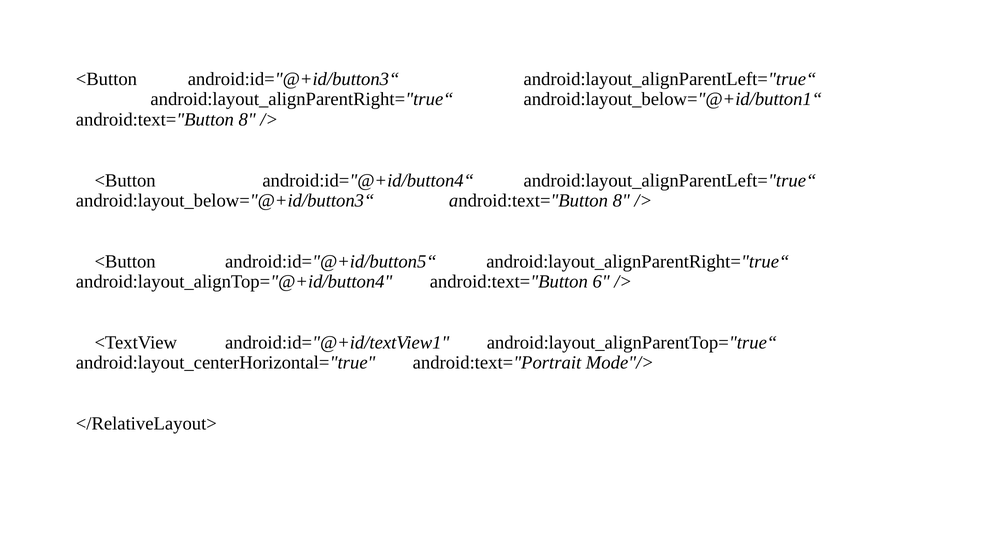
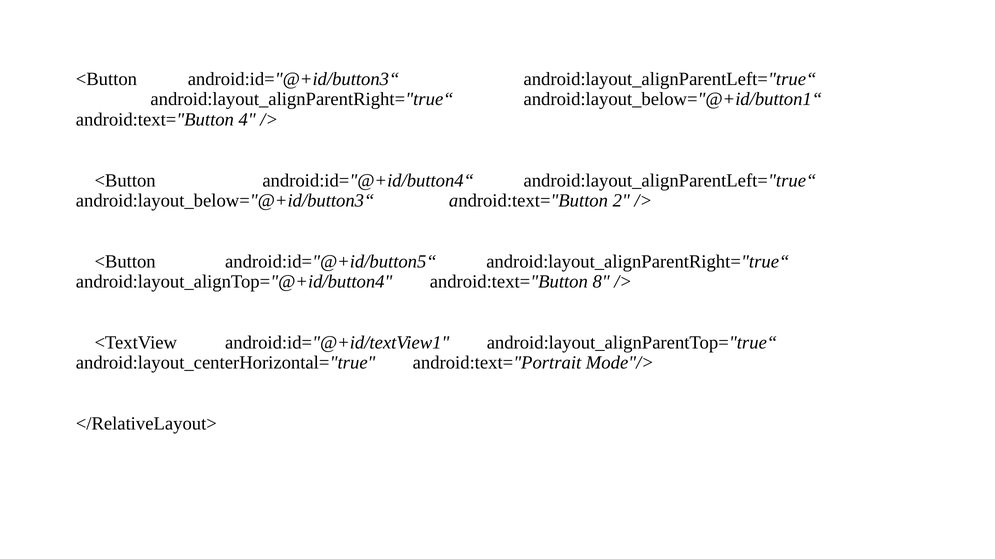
8: 8 -> 4 (247, 120)
android:layout_below="@+id/button3“ android:text="Button 8: 8 -> 2 (621, 201)
6: 6 -> 8 (601, 282)
